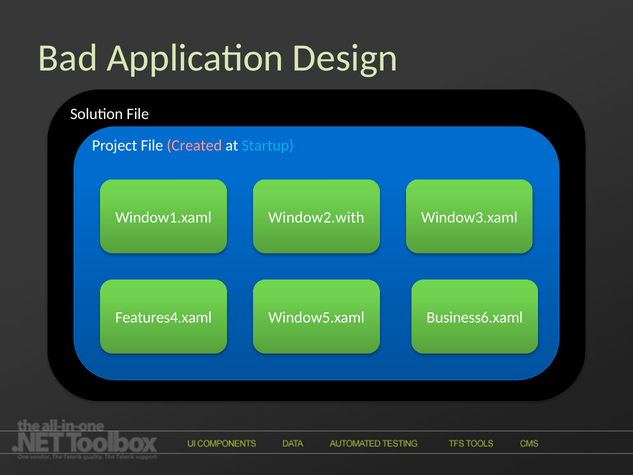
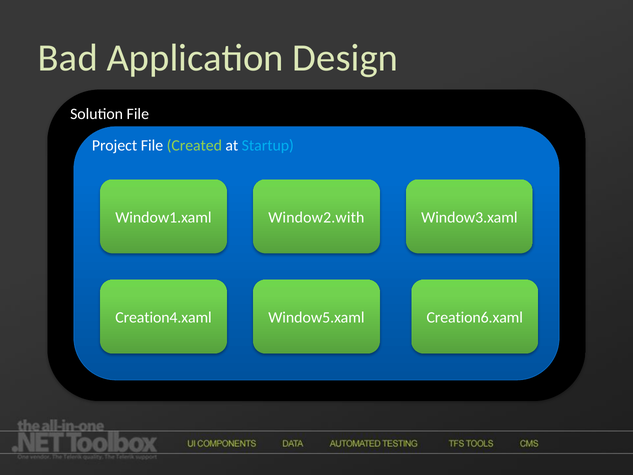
Created colour: pink -> light green (194, 146)
Features4.xaml: Features4.xaml -> Creation4.xaml (163, 318)
Business6.xaml: Business6.xaml -> Creation6.xaml (475, 318)
